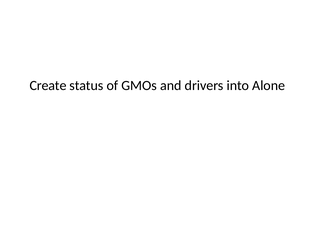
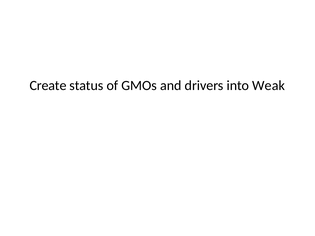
Alone: Alone -> Weak (269, 85)
